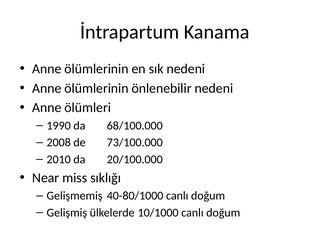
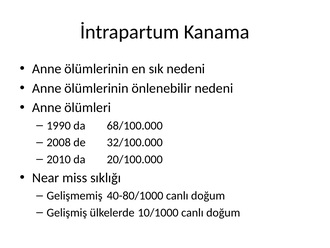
73/100.000: 73/100.000 -> 32/100.000 (135, 142)
